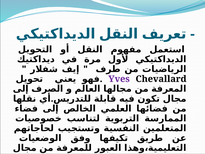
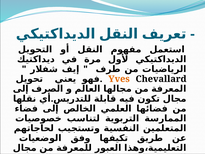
Yves colour: purple -> orange (119, 79)
